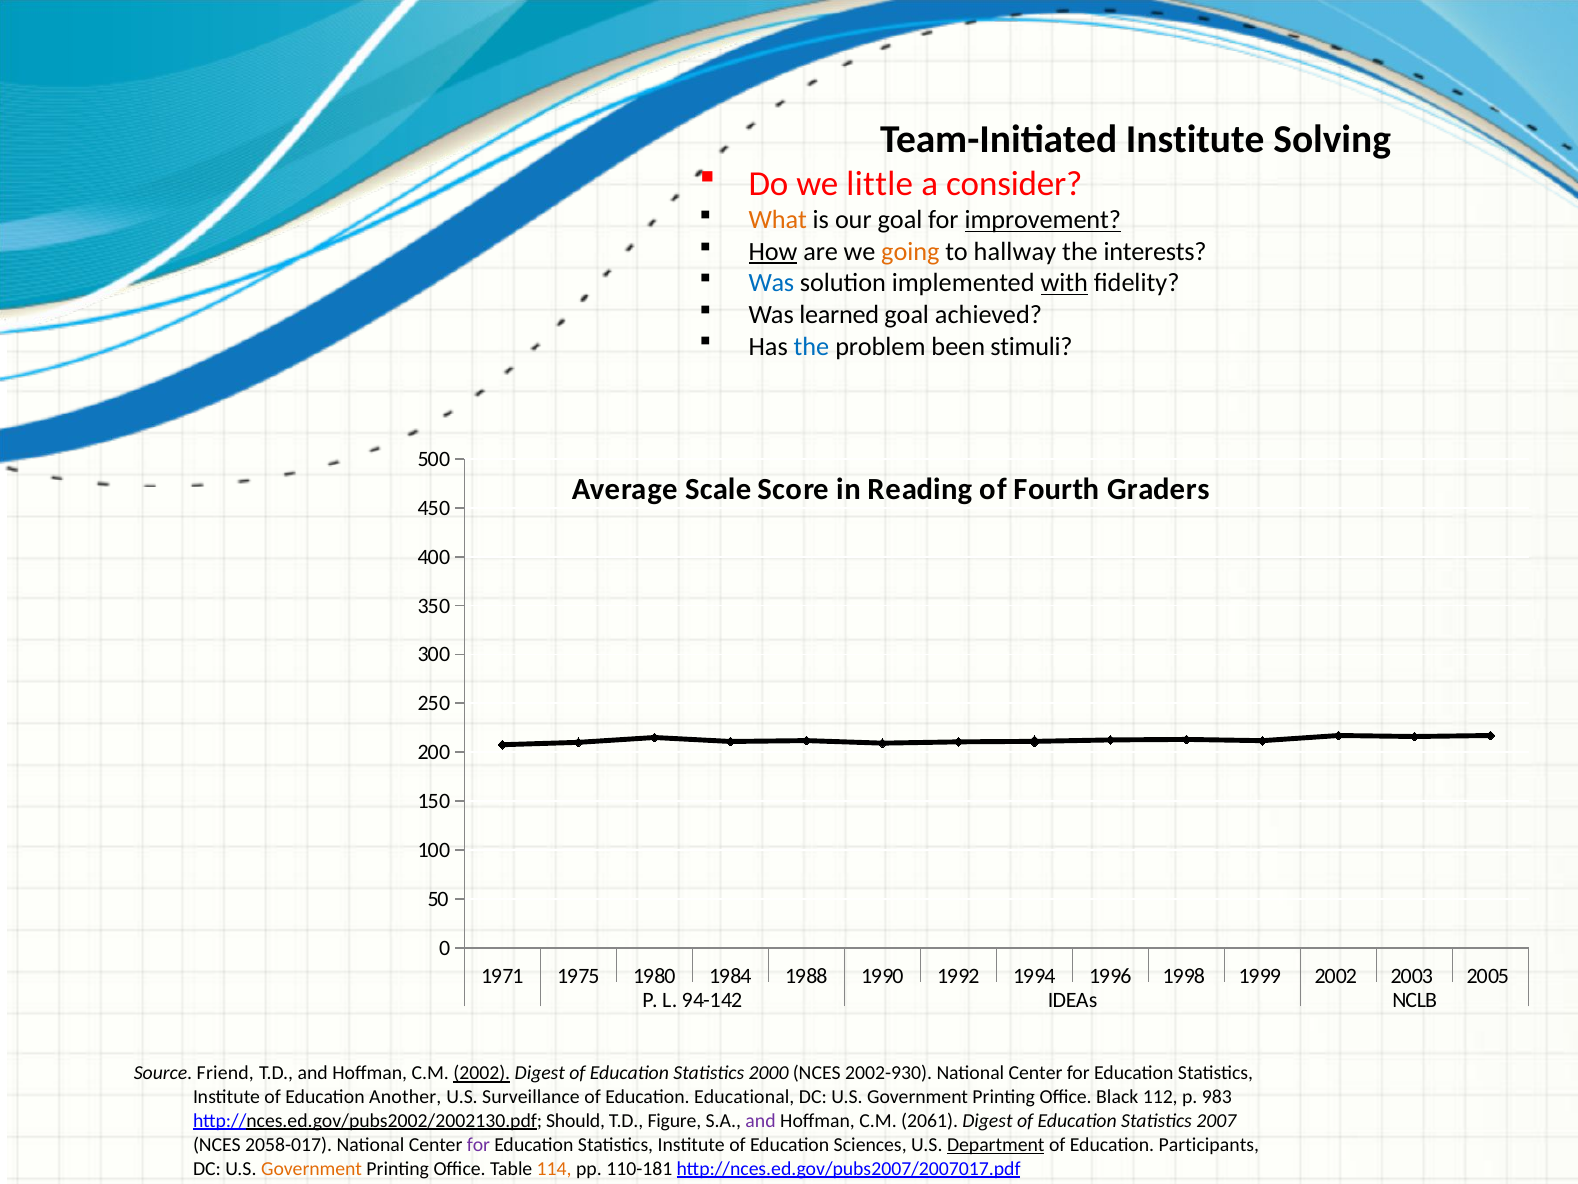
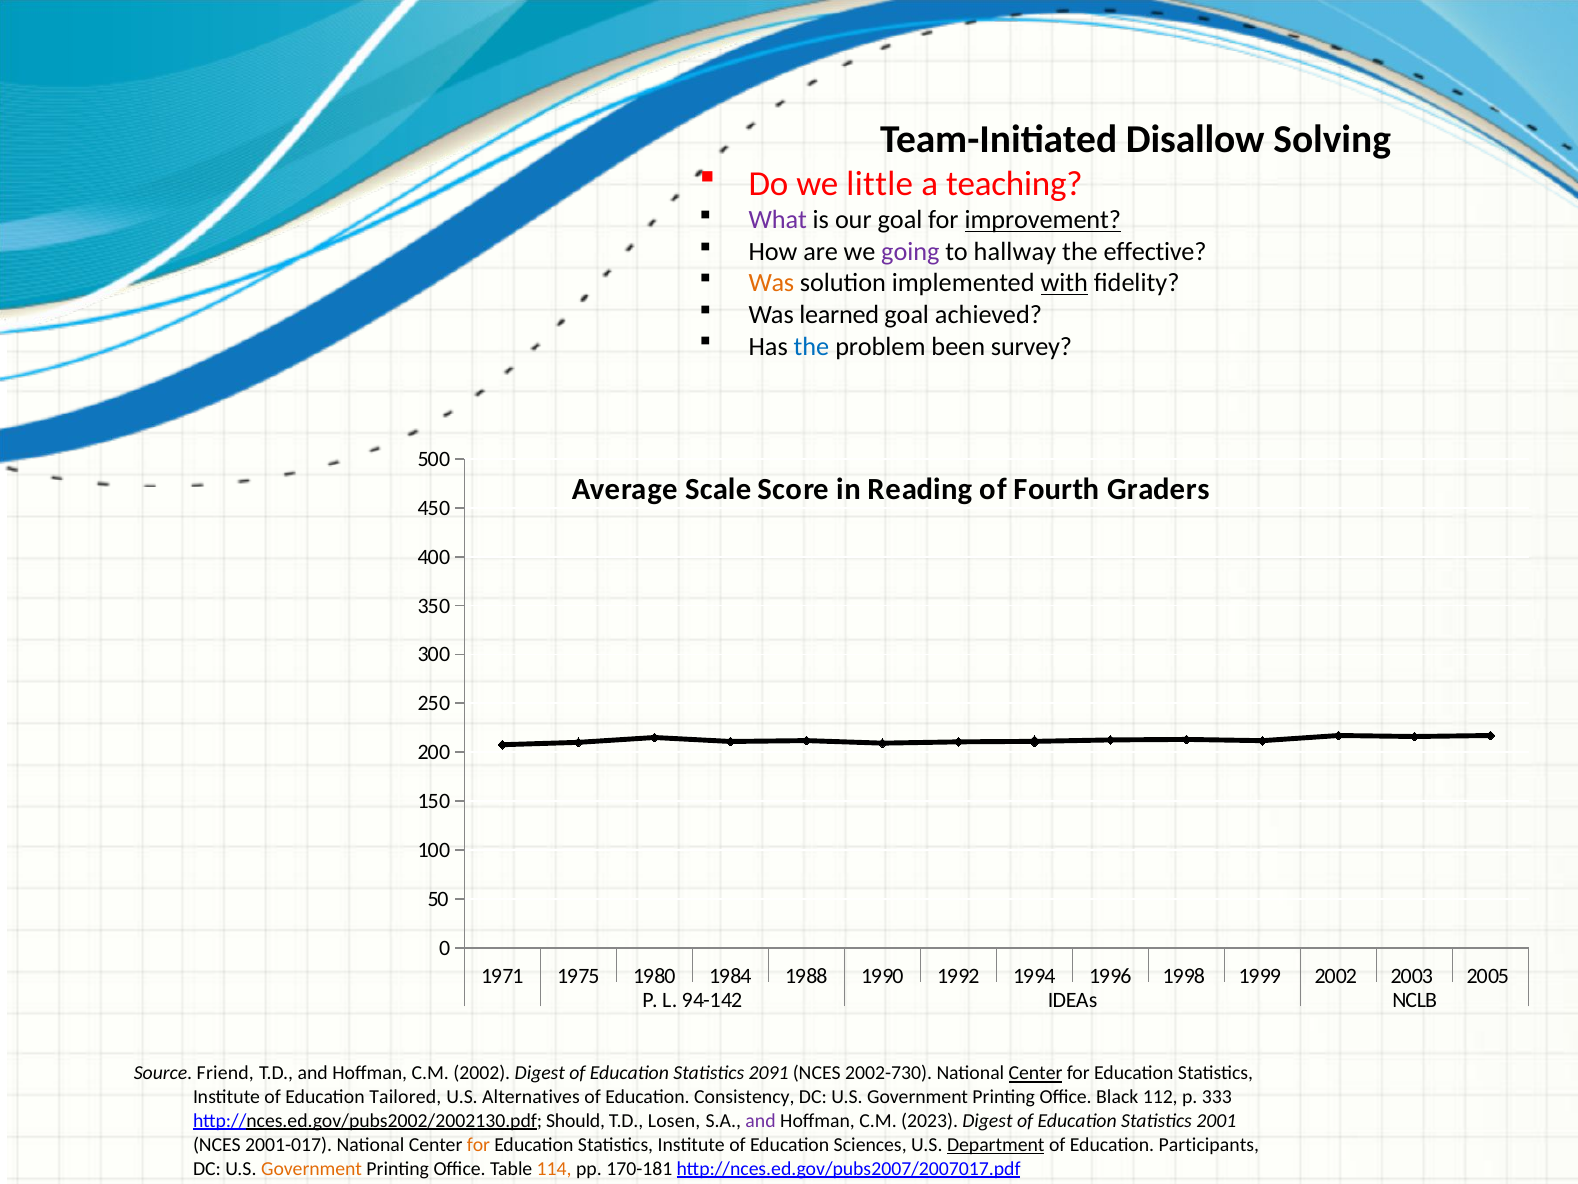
Team-Initiated Institute: Institute -> Disallow (1195, 139)
consider: consider -> teaching (1014, 184)
What colour: orange -> purple (778, 220)
How underline: present -> none (773, 252)
going colour: orange -> purple (910, 252)
interests: interests -> effective (1155, 252)
Was colour: blue -> orange (771, 283)
stimuli: stimuli -> survey (1031, 346)
2002 underline: present -> none (482, 1073)
2000: 2000 -> 2091 (769, 1073)
2002-930: 2002-930 -> 2002-730 (889, 1073)
Center underline: none -> present (1036, 1073)
Another: Another -> Tailored (405, 1097)
Surveillance: Surveillance -> Alternatives (531, 1097)
Educational: Educational -> Consistency (744, 1097)
983: 983 -> 333 (1217, 1097)
Figure: Figure -> Losen (674, 1120)
2061: 2061 -> 2023 (930, 1120)
2007: 2007 -> 2001 (1216, 1120)
2058-017: 2058-017 -> 2001-017 (289, 1144)
for colour: purple -> orange (478, 1144)
110-181: 110-181 -> 170-181 (639, 1168)
